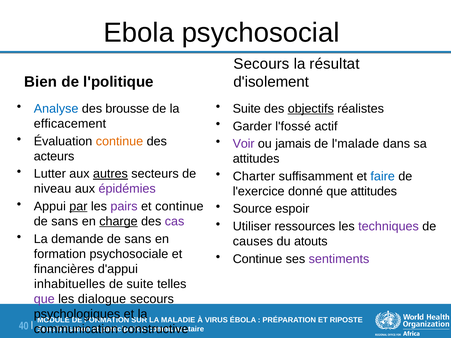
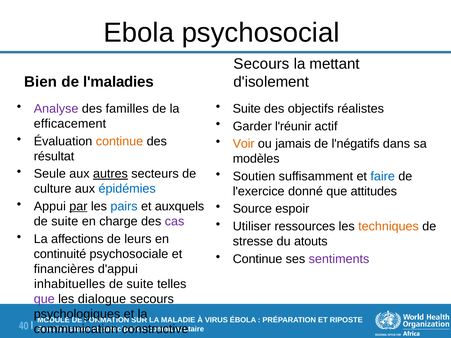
résultat: résultat -> mettant (335, 64)
l'politique: l'politique -> l'maladies (119, 82)
Analyse colour: blue -> purple (56, 109)
brousse: brousse -> familles (127, 109)
objectifs underline: present -> none (311, 109)
l'fossé: l'fossé -> l'réunir (293, 126)
Voir colour: purple -> orange (244, 144)
l'malade: l'malade -> l'négatifs (356, 144)
acteurs: acteurs -> résultat (54, 156)
attitudes: attitudes -> modèles (256, 159)
Lutter: Lutter -> Seule (50, 174)
Charter: Charter -> Soutien (254, 176)
niveau: niveau -> culture (53, 189)
épidémies colour: purple -> blue (127, 189)
pairs colour: purple -> blue (124, 207)
et continue: continue -> auxquels (179, 207)
sans: sans -> suite (65, 222)
charge underline: present -> none (118, 222)
techniques colour: purple -> orange (389, 227)
demande: demande -> affections (77, 239)
sans: sans -> leurs (138, 239)
causes: causes -> stresse (253, 242)
formation: formation -> continuité (60, 254)
